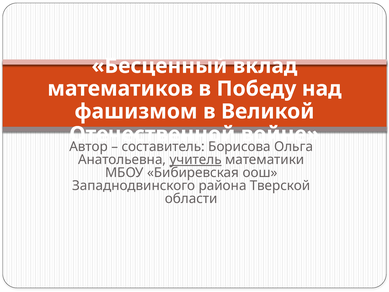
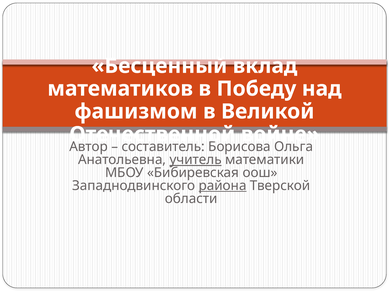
района underline: none -> present (223, 185)
